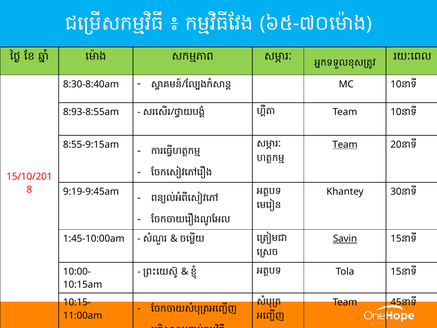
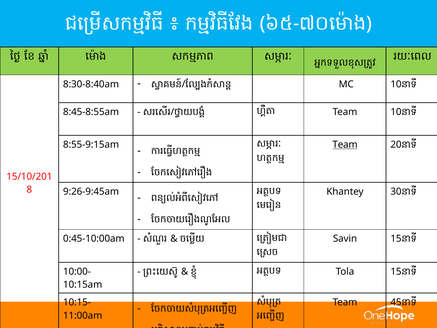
8:93-8:55am: 8:93-8:55am -> 8:45-8:55am (91, 112)
9:19-9:45am: 9:19-9:45am -> 9:26-9:45am (91, 192)
1:45-10:00am: 1:45-10:00am -> 0:45-10:00am (94, 239)
Savin underline: present -> none (345, 239)
